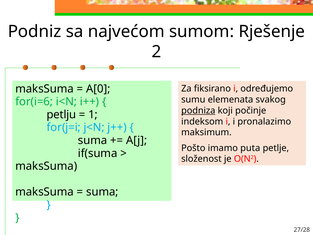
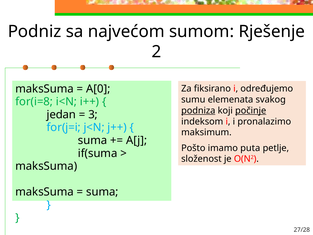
for(i=6: for(i=6 -> for(i=8 (34, 102)
počinje underline: none -> present (251, 110)
petlju: petlju -> jedan (61, 114)
1: 1 -> 3 (93, 114)
